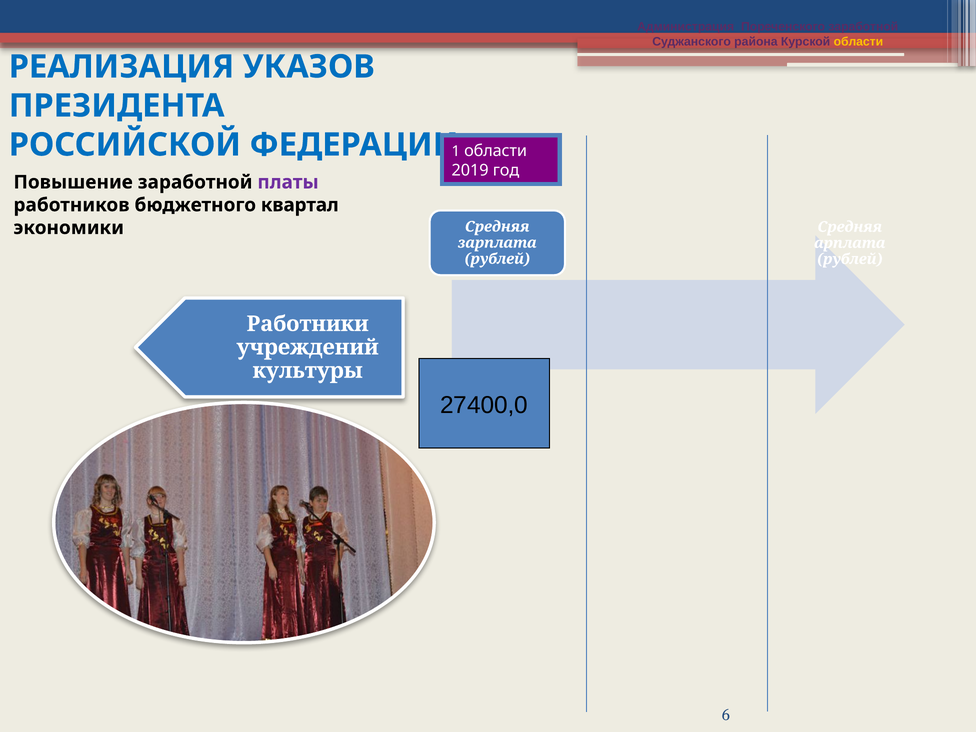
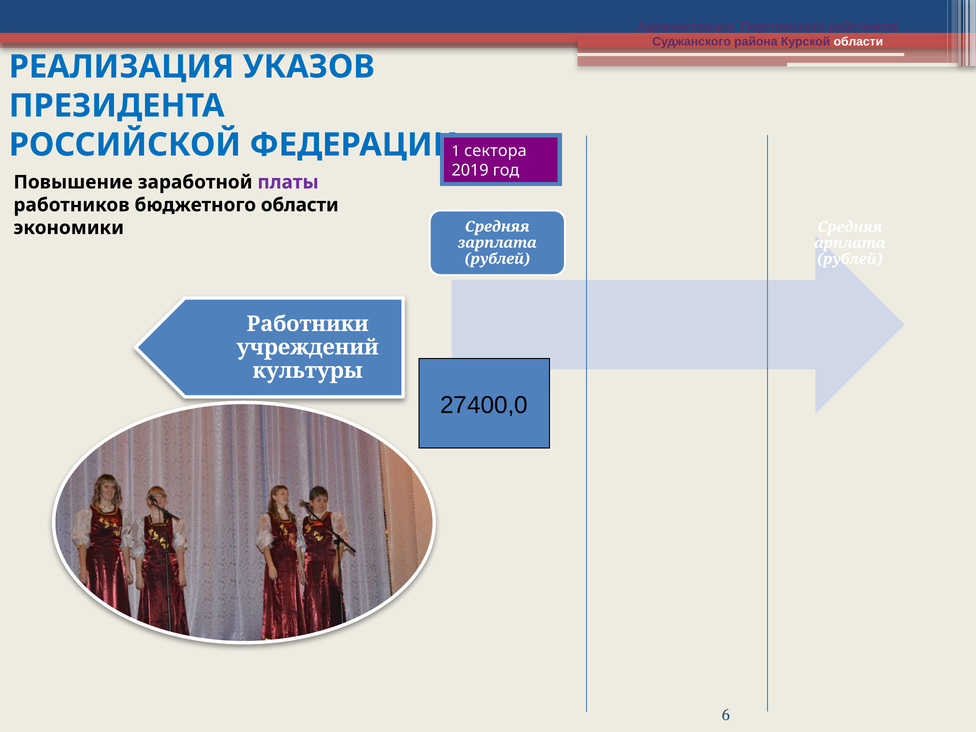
Пореченского заработной: заработной -> работников (863, 27)
области colour: yellow -> white (858, 42)
области: области -> сектора (495, 151)
бюджетного квартал: квартал -> области (300, 205)
